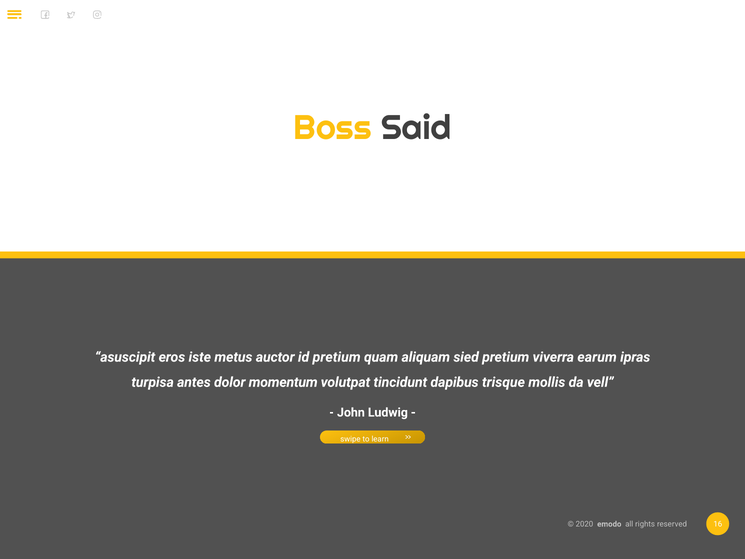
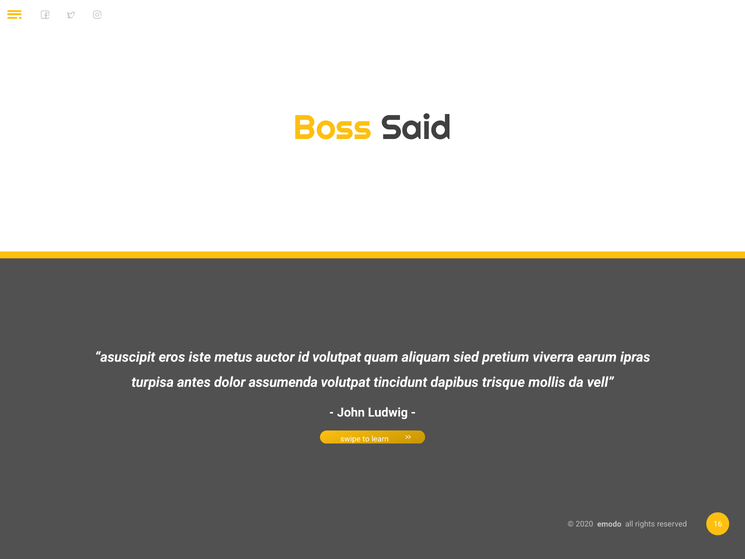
id pretium: pretium -> volutpat (337, 357)
momentum: momentum -> assumenda (283, 382)
